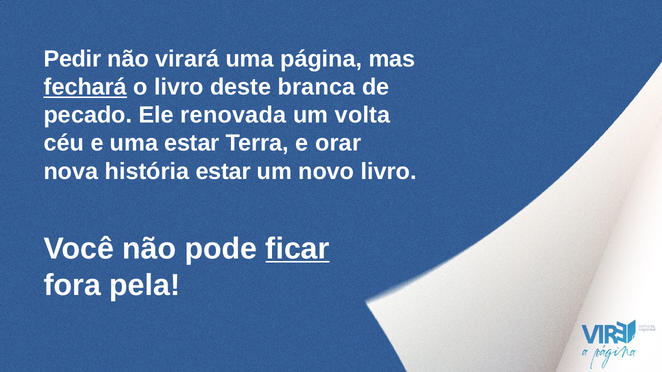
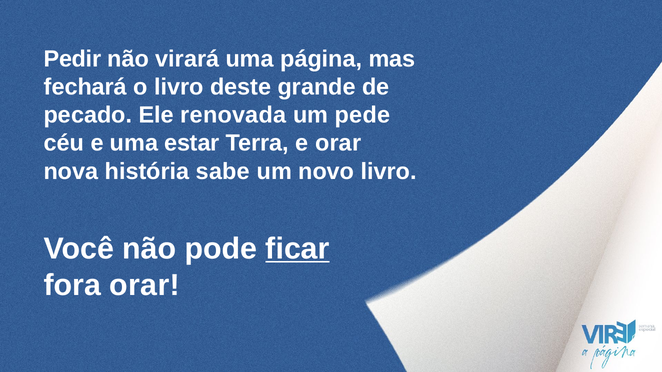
fechará underline: present -> none (85, 87)
branca: branca -> grande (317, 87)
volta: volta -> pede (363, 115)
história estar: estar -> sabe (223, 171)
fora pela: pela -> orar (145, 285)
